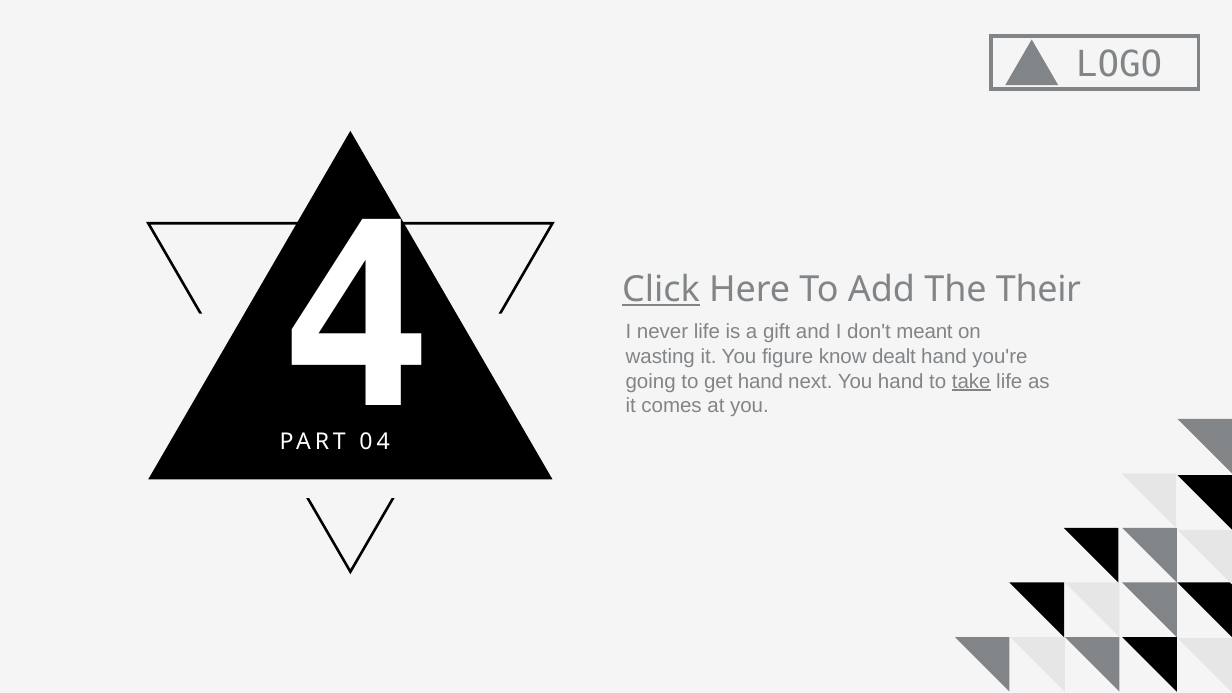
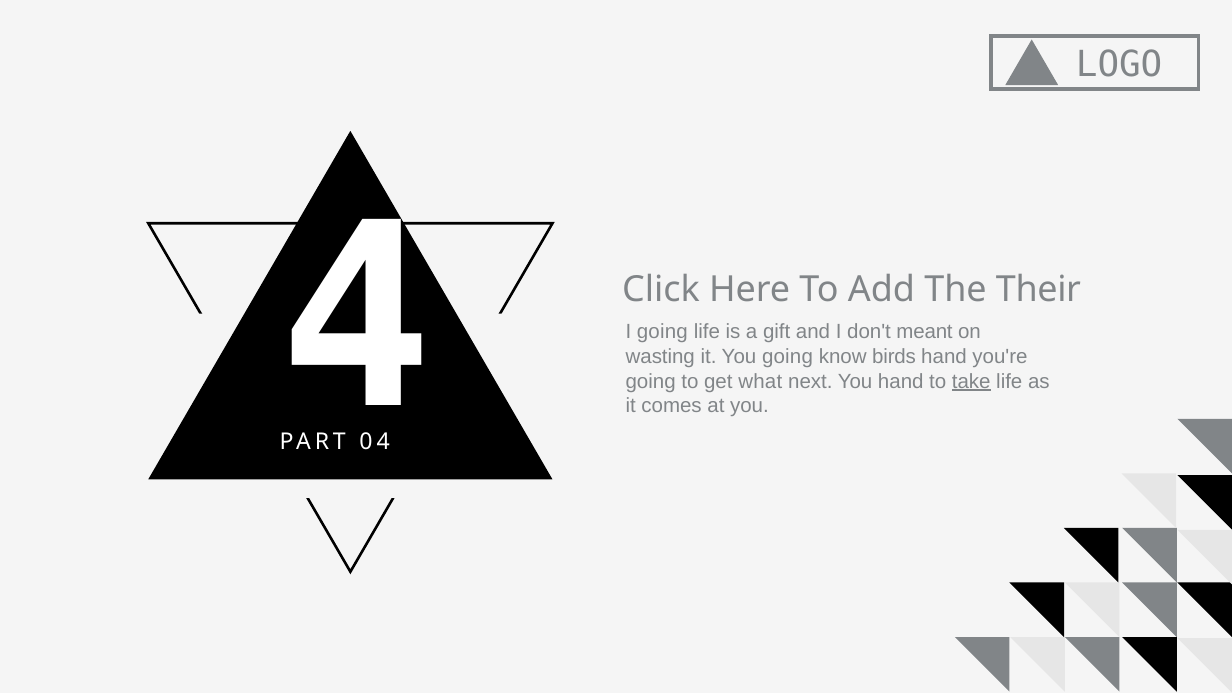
Click underline: present -> none (661, 289)
I never: never -> going (662, 332)
You figure: figure -> going (787, 357)
dealt: dealt -> birds (894, 357)
get hand: hand -> what (760, 381)
